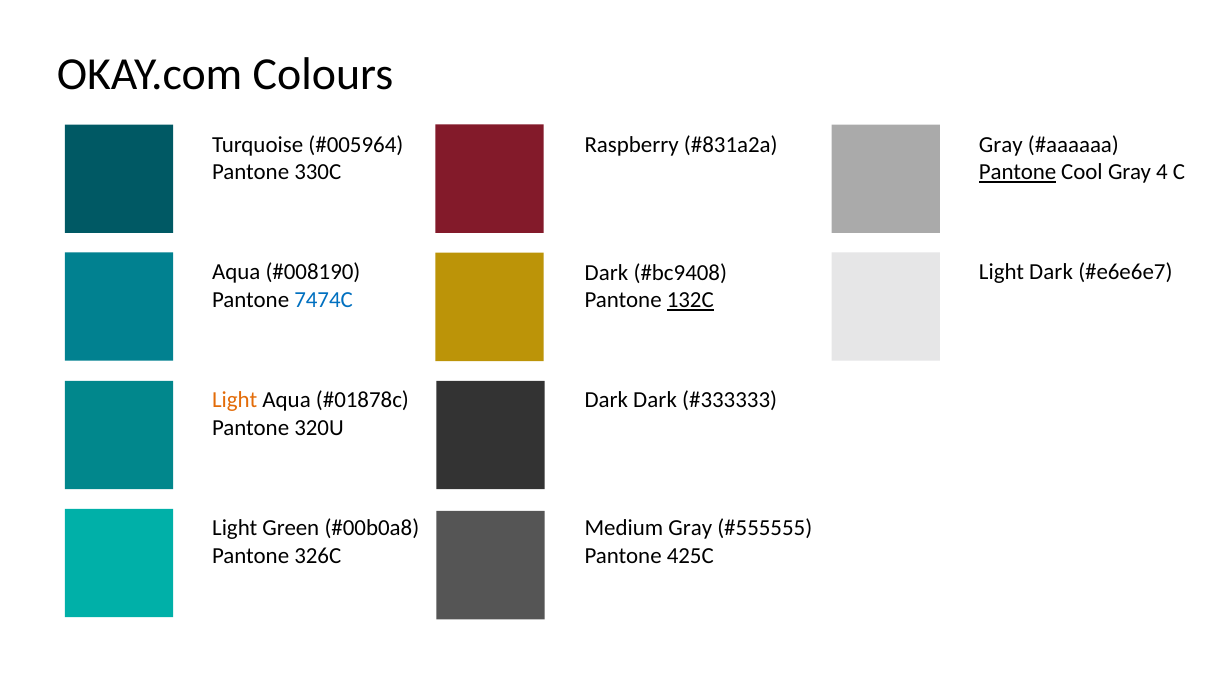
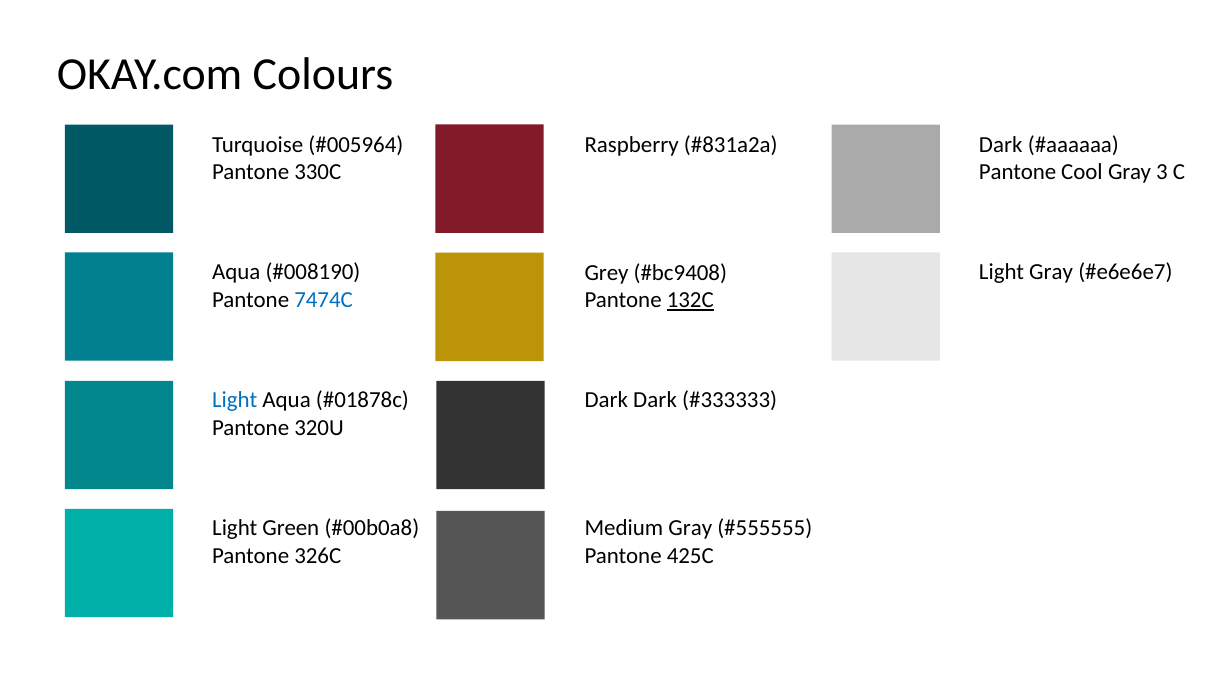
Gray: Gray -> Dark (1001, 144)
Pantone underline: present -> none (1018, 172)
4: 4 -> 3 (1162, 172)
Light Dark: Dark -> Gray (1051, 272)
Dark: Dark -> Grey (607, 273)
Light colour: orange -> blue (235, 400)
